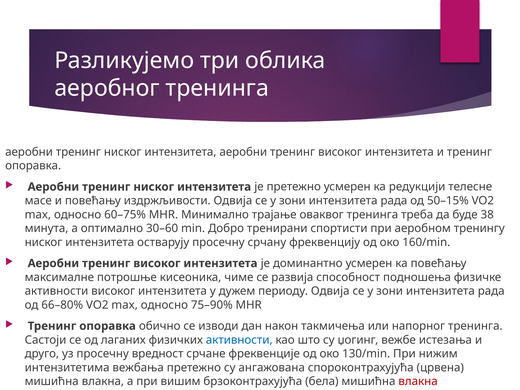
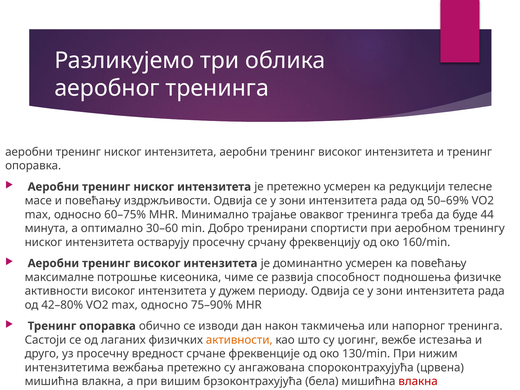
50–15%: 50–15% -> 50–69% (448, 201)
38: 38 -> 44 (487, 215)
66–80%: 66–80% -> 42–80% (62, 305)
активности colour: blue -> orange (239, 340)
